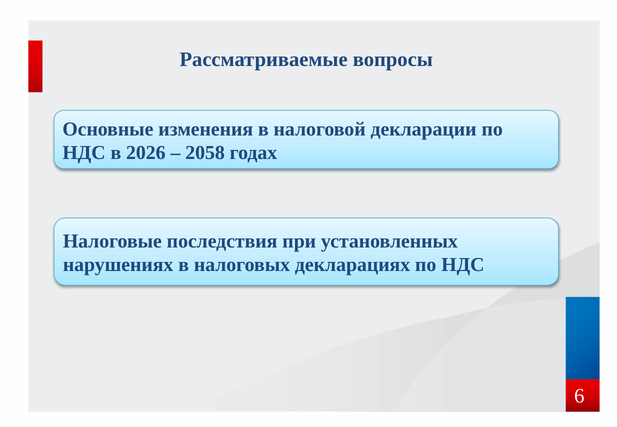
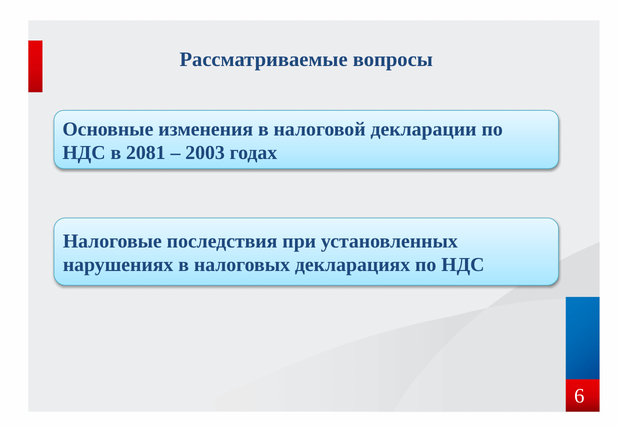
2026: 2026 -> 2081 (146, 153)
2058: 2058 -> 2003 (205, 153)
